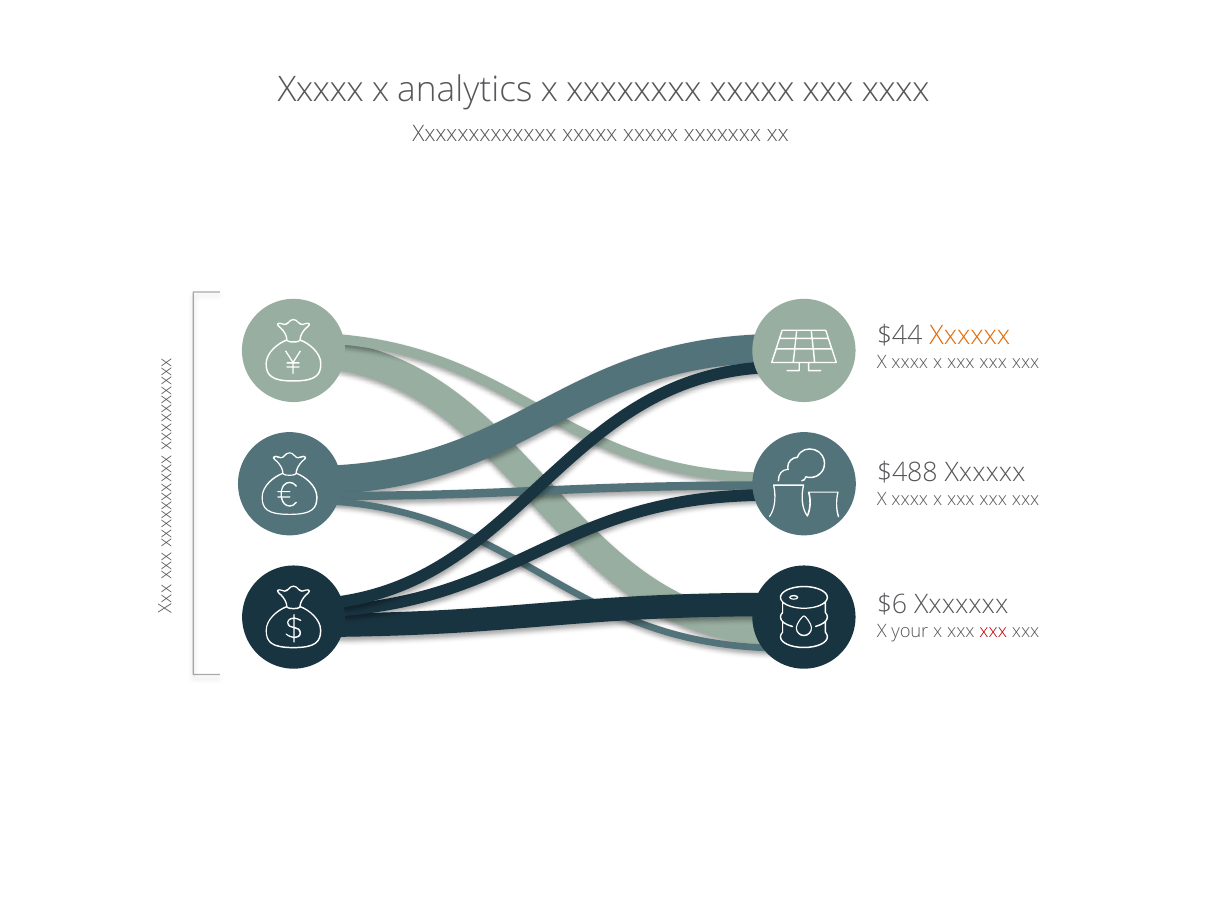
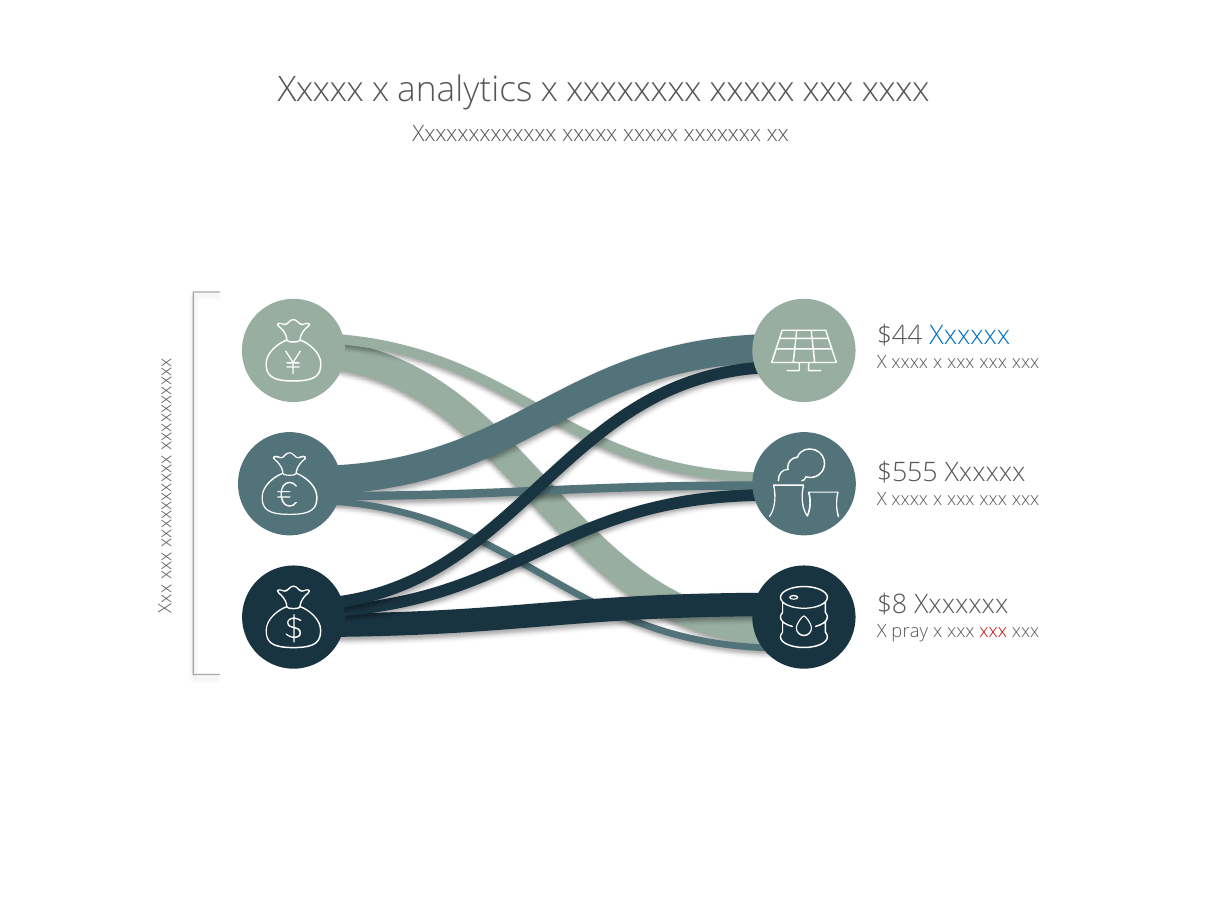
Xxxxxx colour: orange -> blue (970, 336)
$488: $488 -> $555 (907, 473)
$6: $6 -> $8 (892, 605)
your: your -> pray (910, 631)
